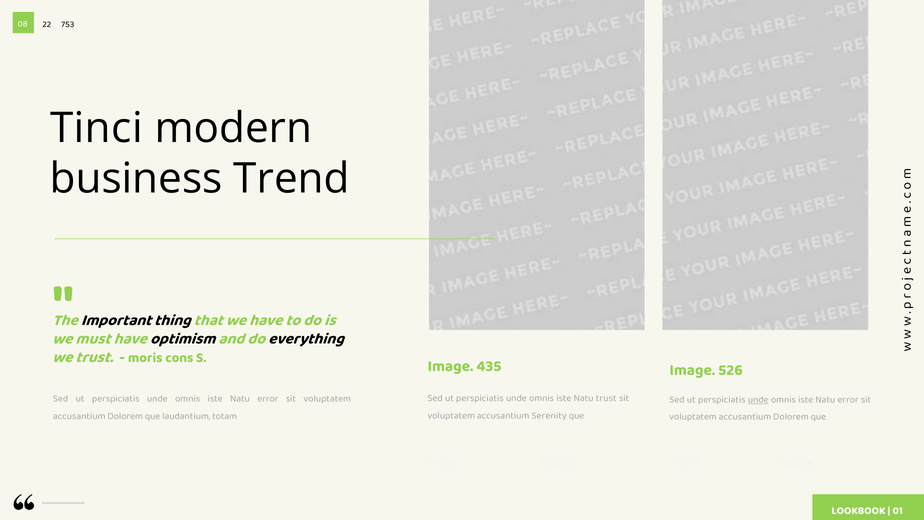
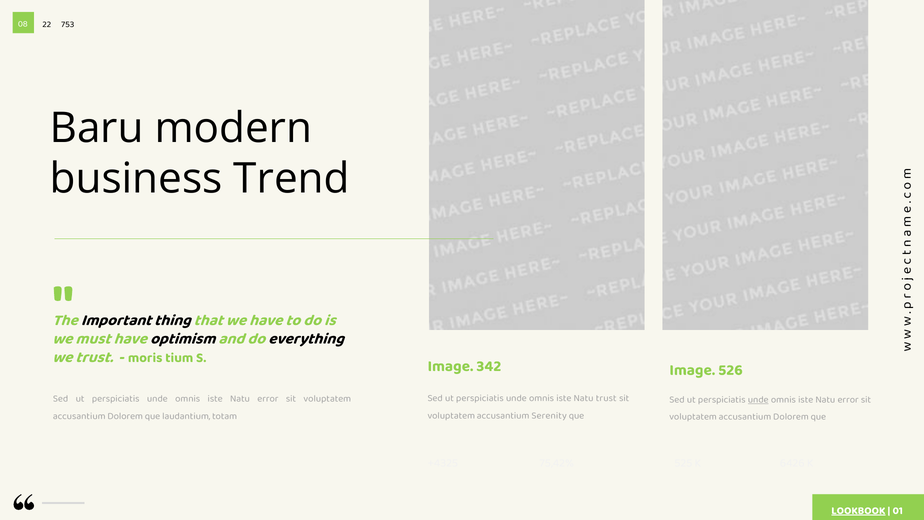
Tinci: Tinci -> Baru (97, 128)
cons: cons -> tium (179, 357)
435: 435 -> 342 (489, 366)
LOOKBOOK underline: none -> present (858, 510)
